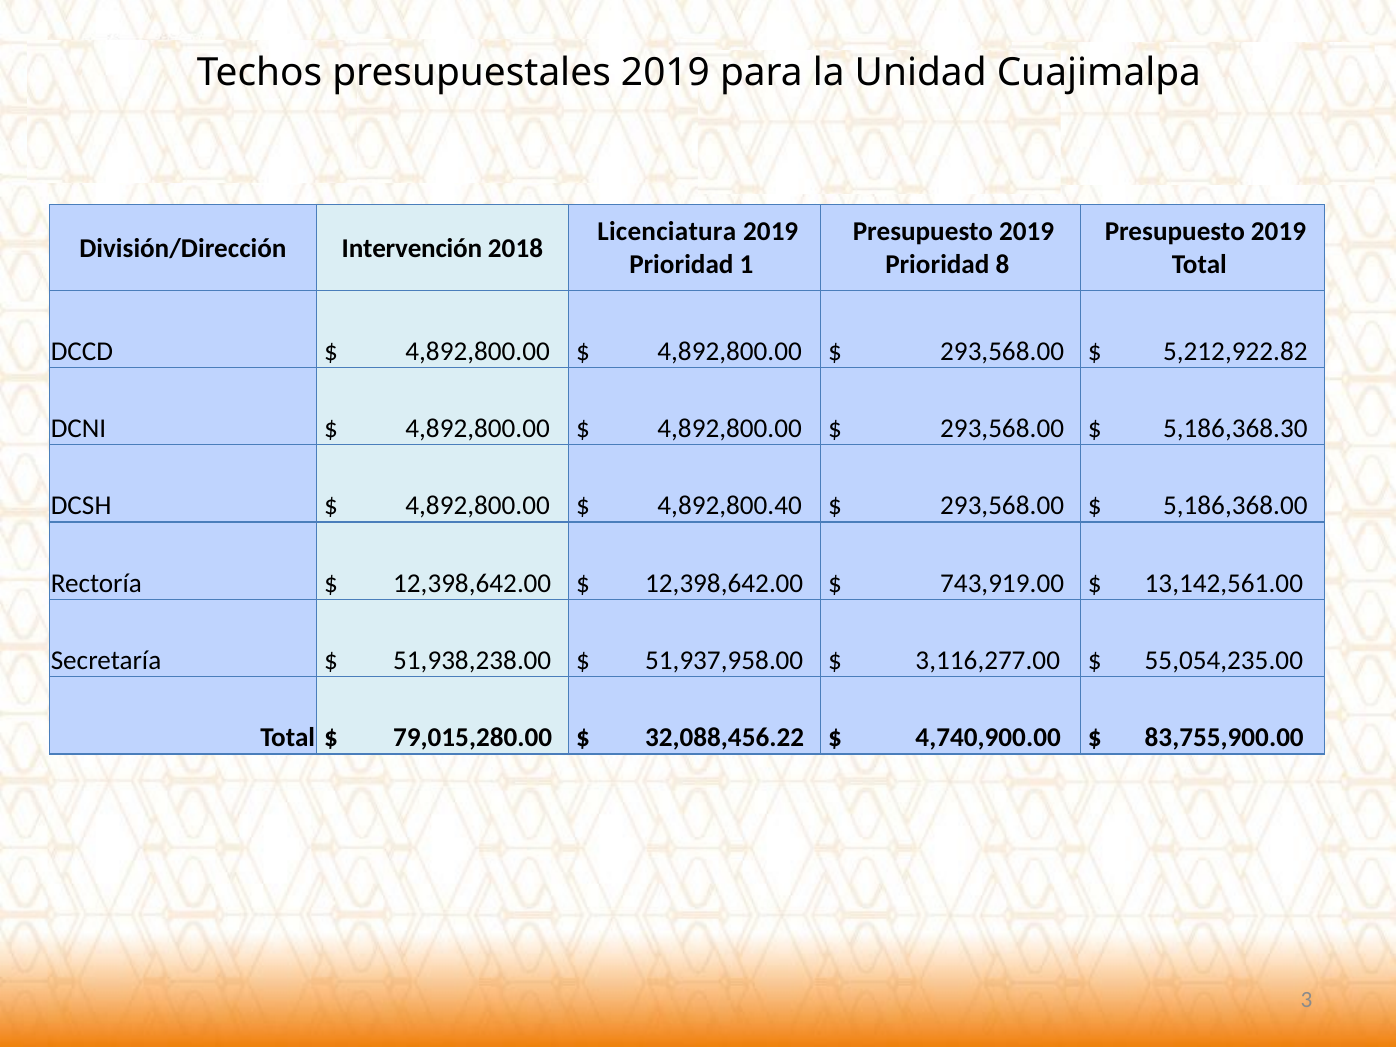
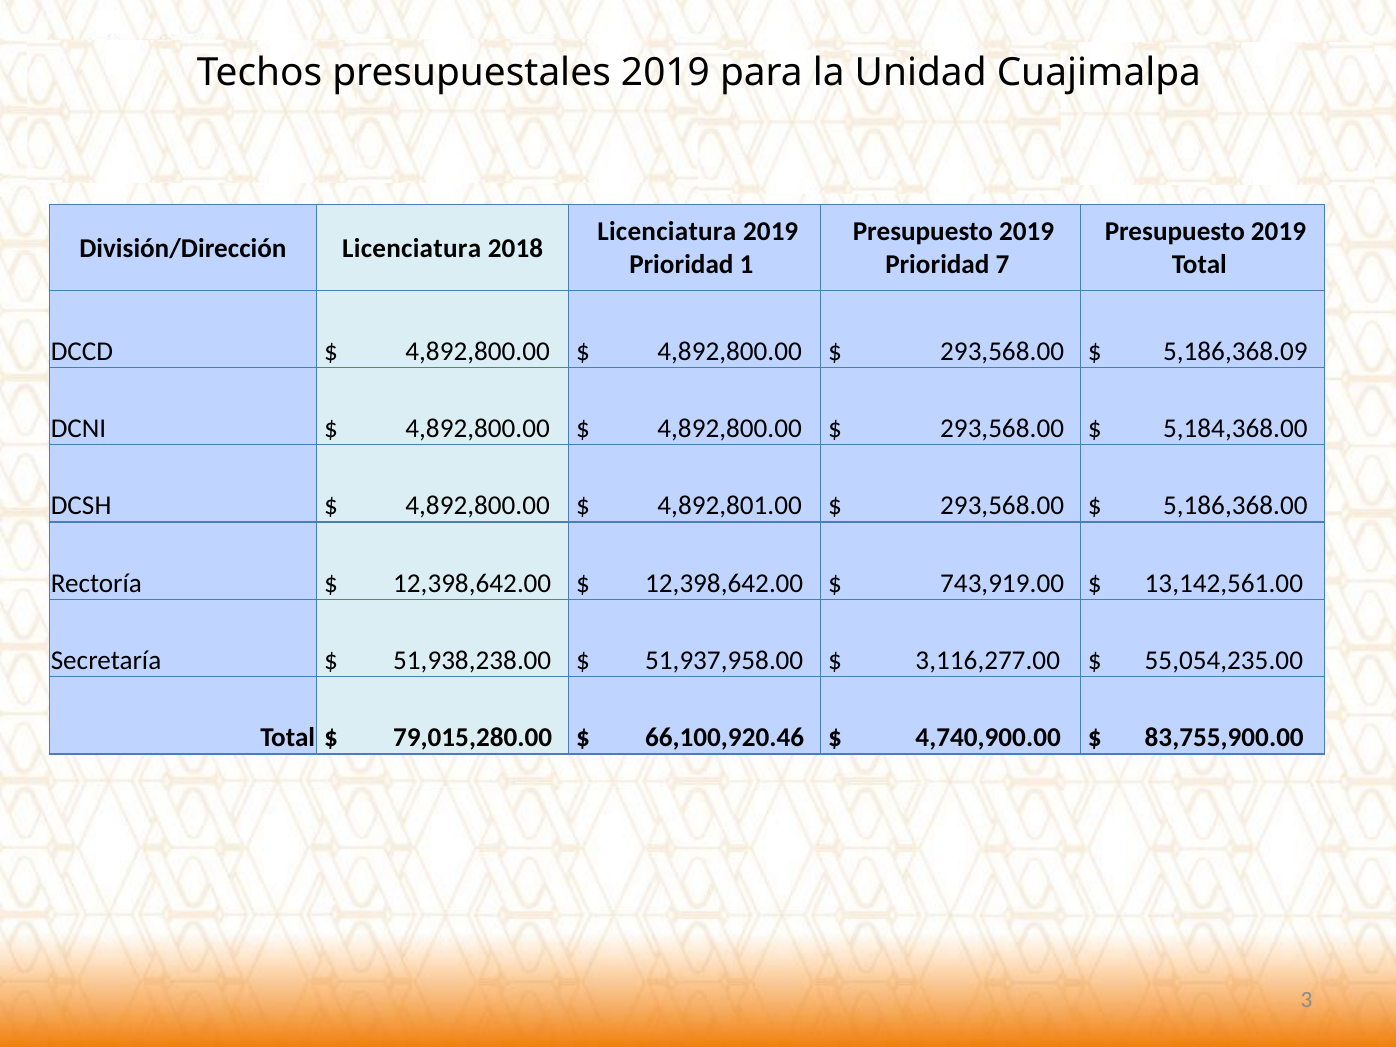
División/Dirección Intervención: Intervención -> Licenciatura (412, 248)
8: 8 -> 7 (1003, 265)
5,212,922.82: 5,212,922.82 -> 5,186,368.09 (1235, 351)
5,186,368.30: 5,186,368.30 -> 5,184,368.00 (1235, 429)
4,892,800.40: 4,892,800.40 -> 4,892,801.00 (730, 506)
32,088,456.22: 32,088,456.22 -> 66,100,920.46 (725, 738)
